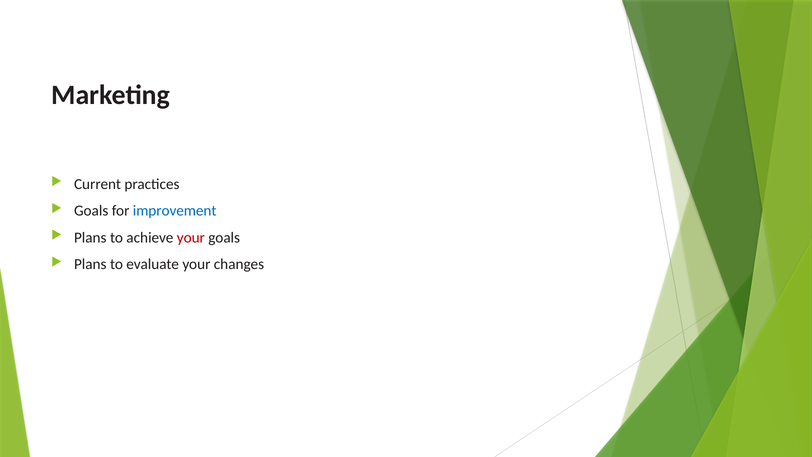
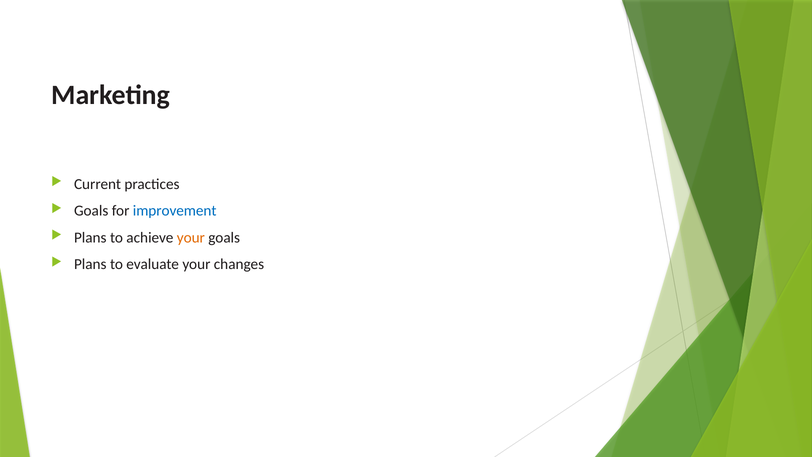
your colour: red -> orange (191, 237)
